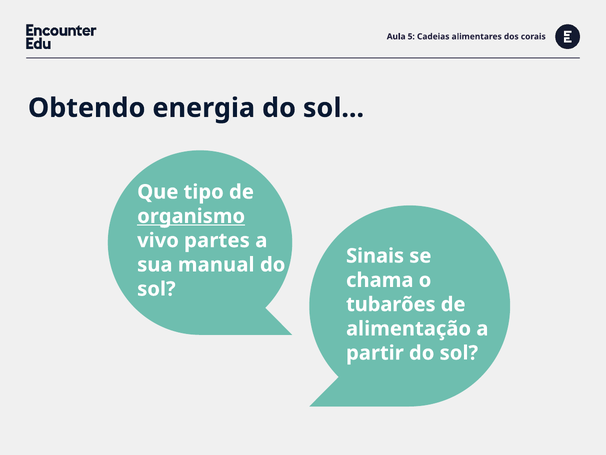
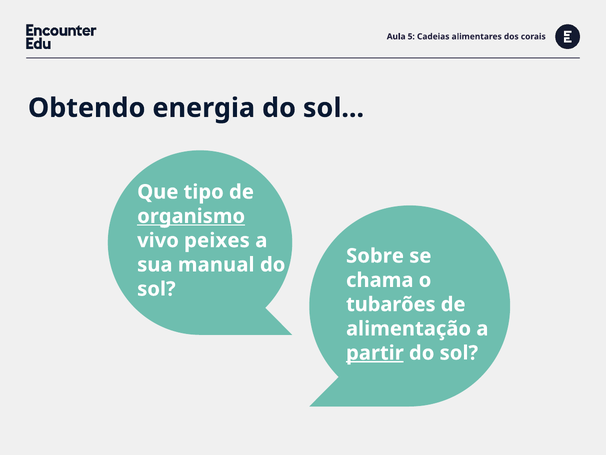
partes: partes -> peixes (217, 240)
Sinais: Sinais -> Sobre (375, 256)
partir underline: none -> present (375, 353)
